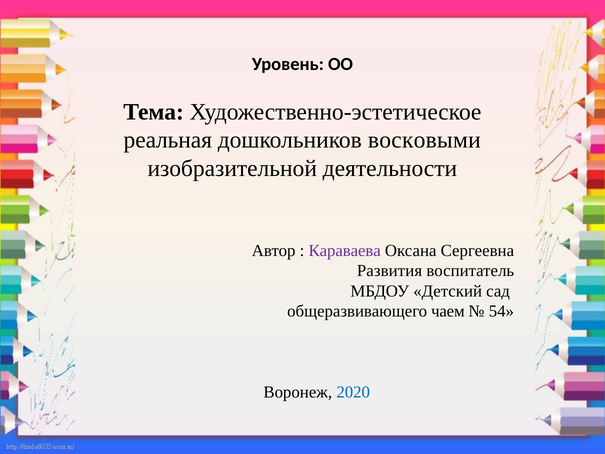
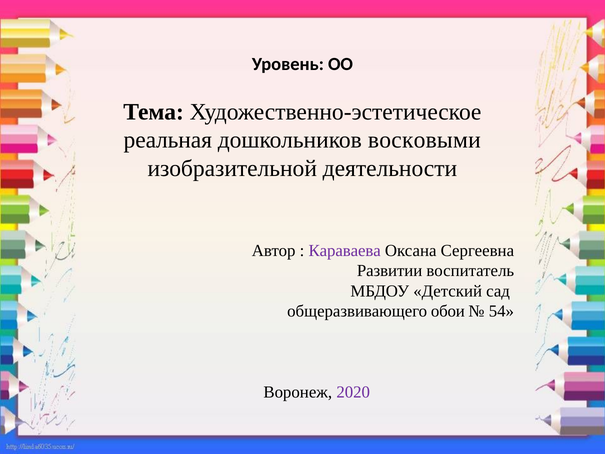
Развития: Развития -> Развитии (390, 271)
чаем: чаем -> обои (448, 311)
2020 colour: blue -> purple (353, 392)
